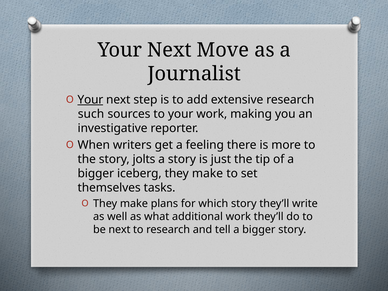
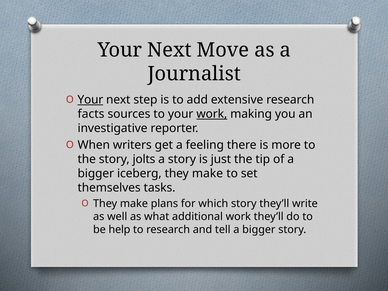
such: such -> facts (91, 114)
work underline: none -> present (212, 114)
be next: next -> help (119, 229)
